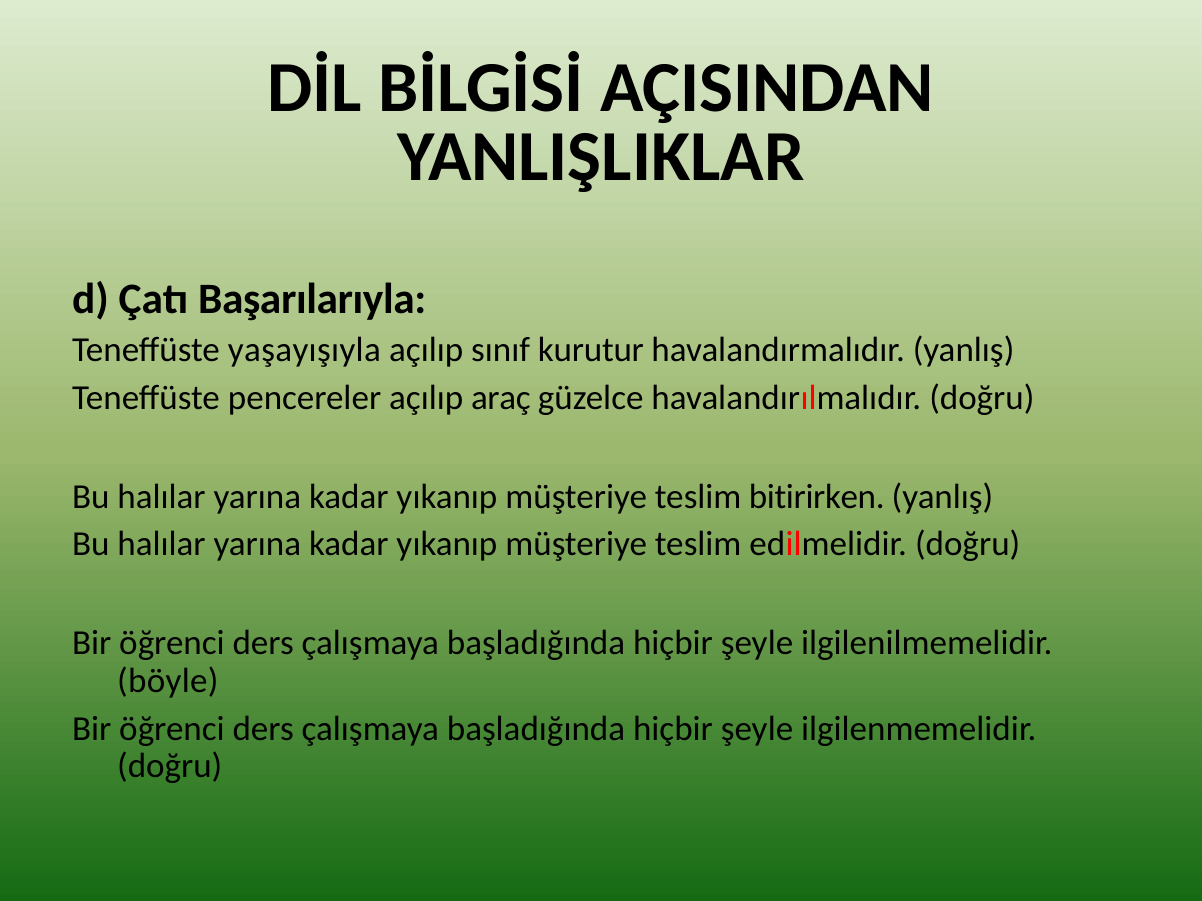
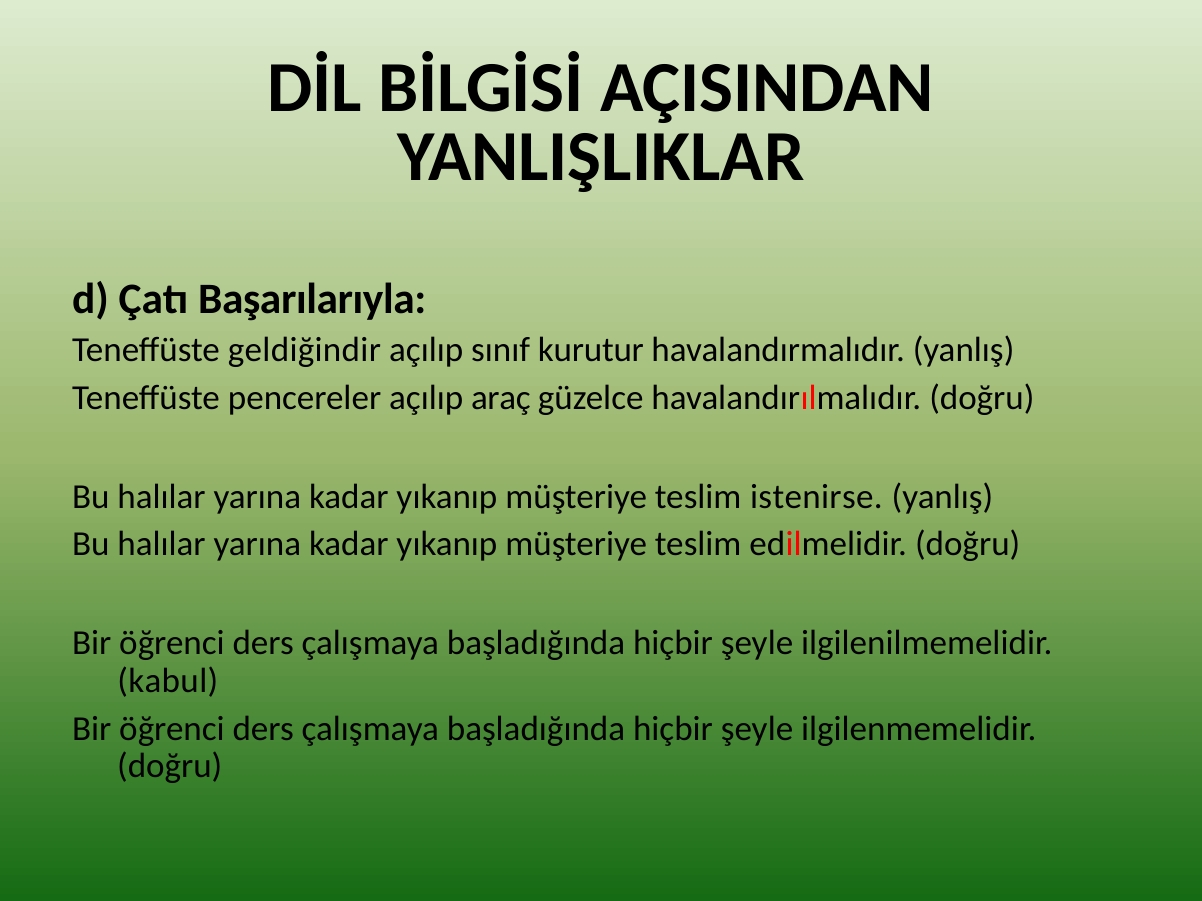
yaşayışıyla: yaşayışıyla -> geldiğindir (304, 350)
bitirirken: bitirirken -> istenirse (816, 497)
böyle: böyle -> kabul (168, 681)
